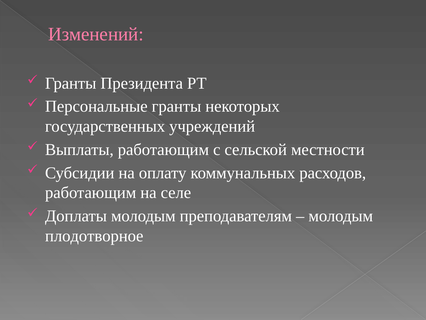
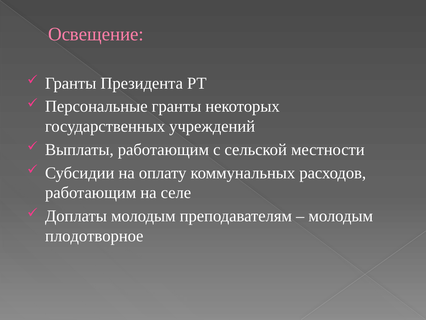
Изменений: Изменений -> Освещение (96, 34)
